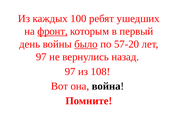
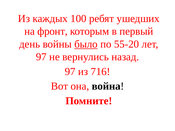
фронт underline: present -> none (52, 31)
57-20: 57-20 -> 55-20 (127, 44)
108: 108 -> 716 (100, 72)
